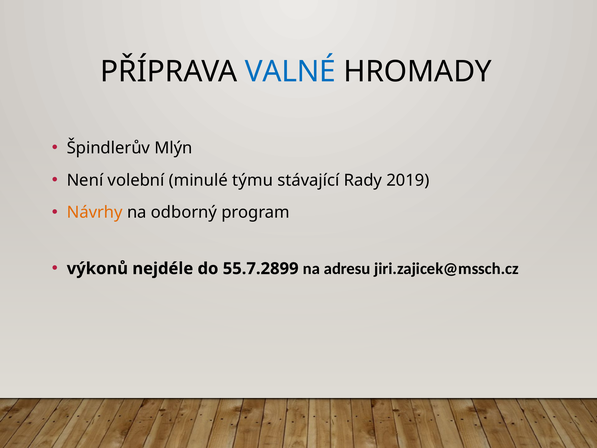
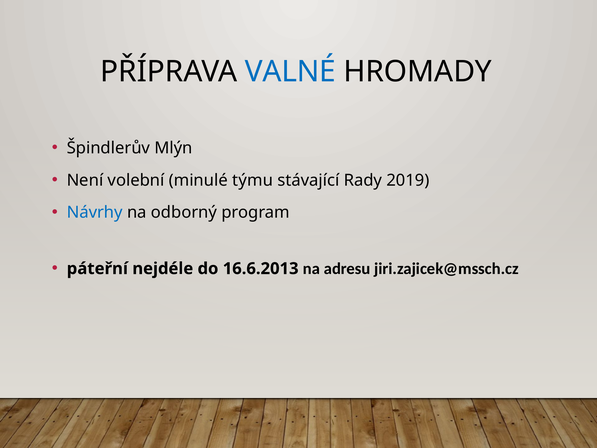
Návrhy colour: orange -> blue (95, 212)
výkonů: výkonů -> páteřní (97, 268)
55.7.2899: 55.7.2899 -> 16.6.2013 (261, 268)
